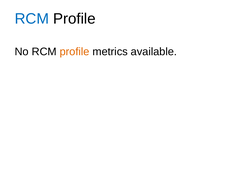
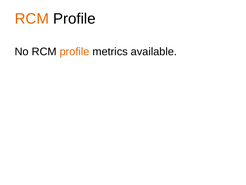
RCM colour: blue -> orange (32, 19)
